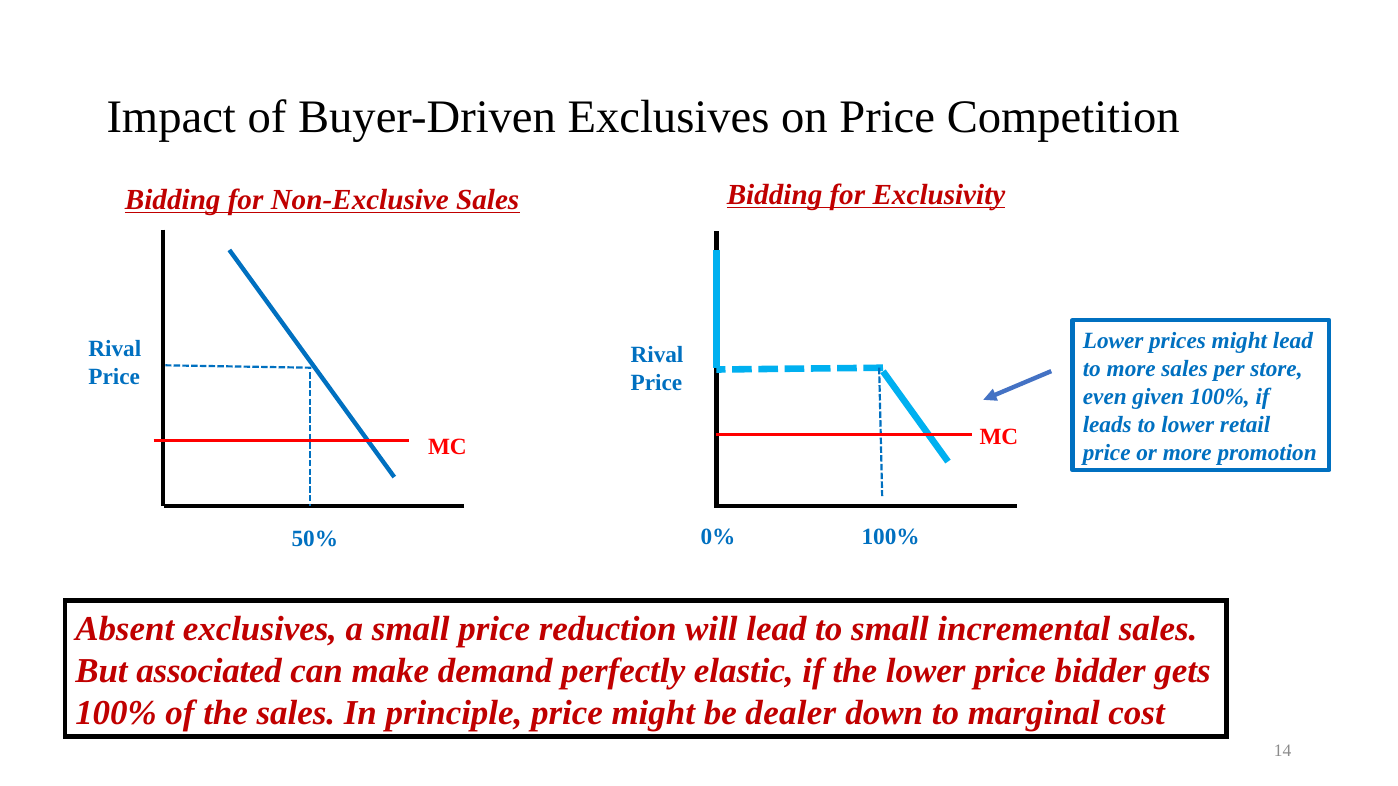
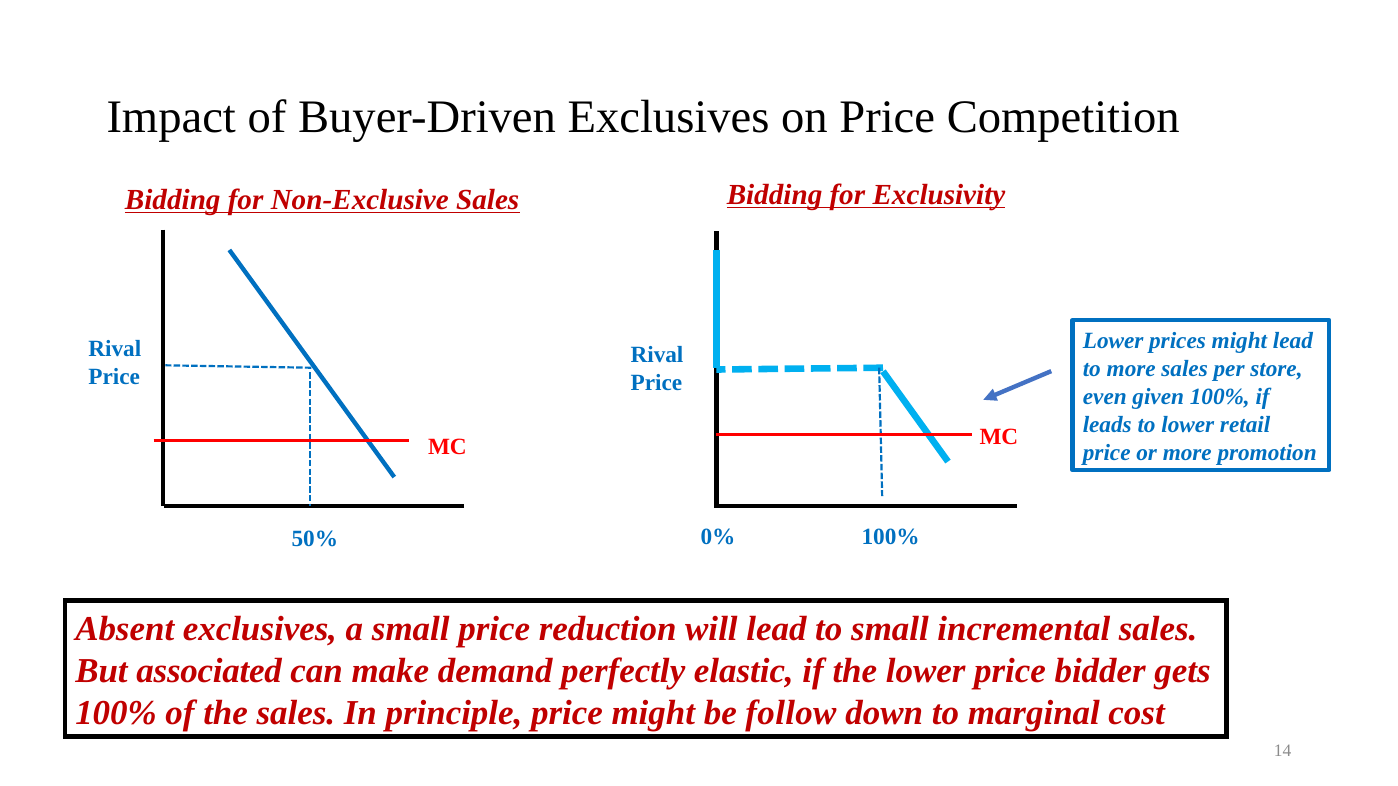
dealer: dealer -> follow (791, 713)
